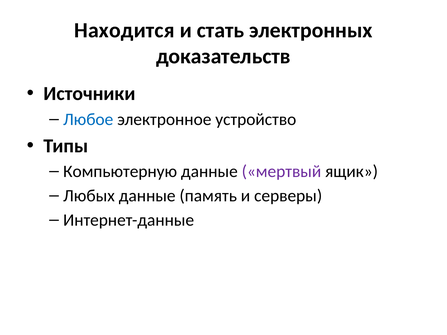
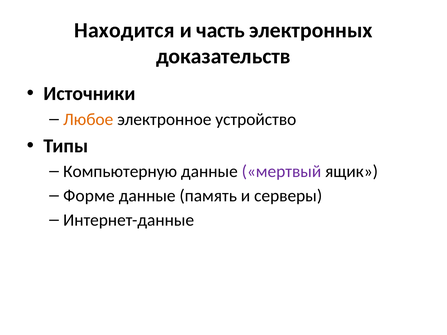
стать: стать -> часть (221, 30)
Любое colour: blue -> orange (88, 119)
Любых: Любых -> Форме (89, 196)
